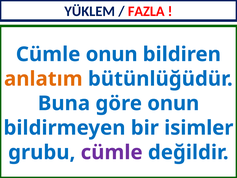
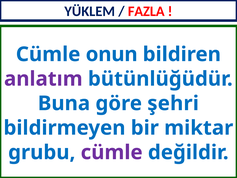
anlatım colour: orange -> purple (43, 79)
göre onun: onun -> şehri (173, 103)
isimler: isimler -> miktar (199, 128)
